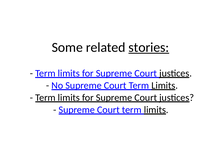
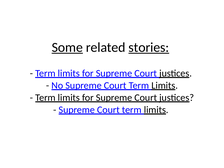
Some underline: none -> present (67, 47)
